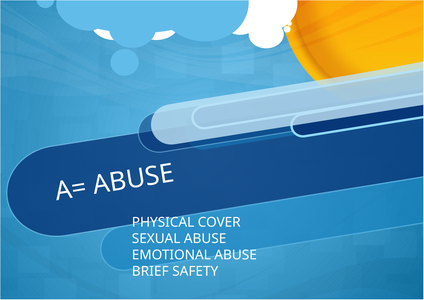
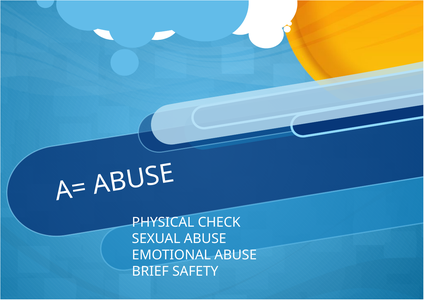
COVER: COVER -> CHECK (219, 222)
